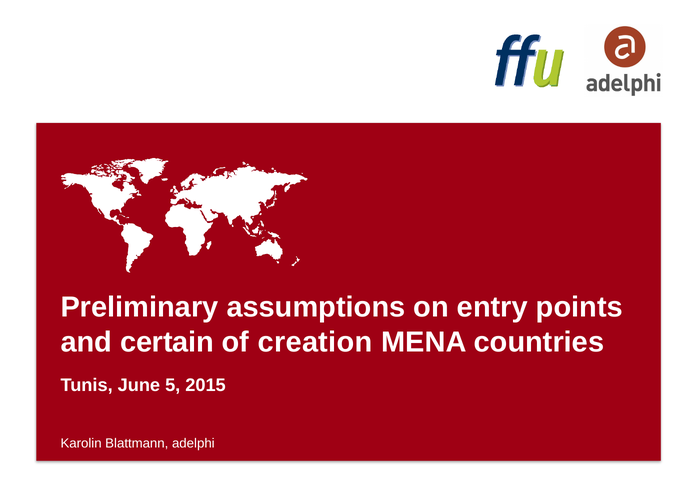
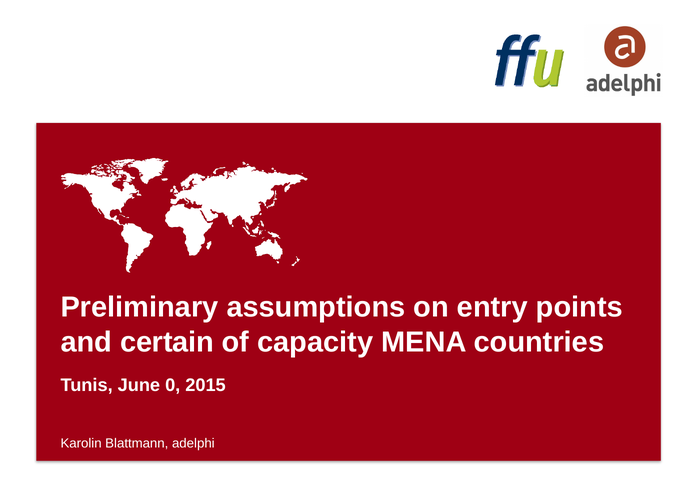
creation: creation -> capacity (315, 342)
5: 5 -> 0 (173, 385)
